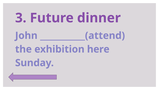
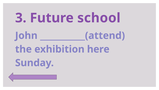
dinner: dinner -> school (99, 18)
